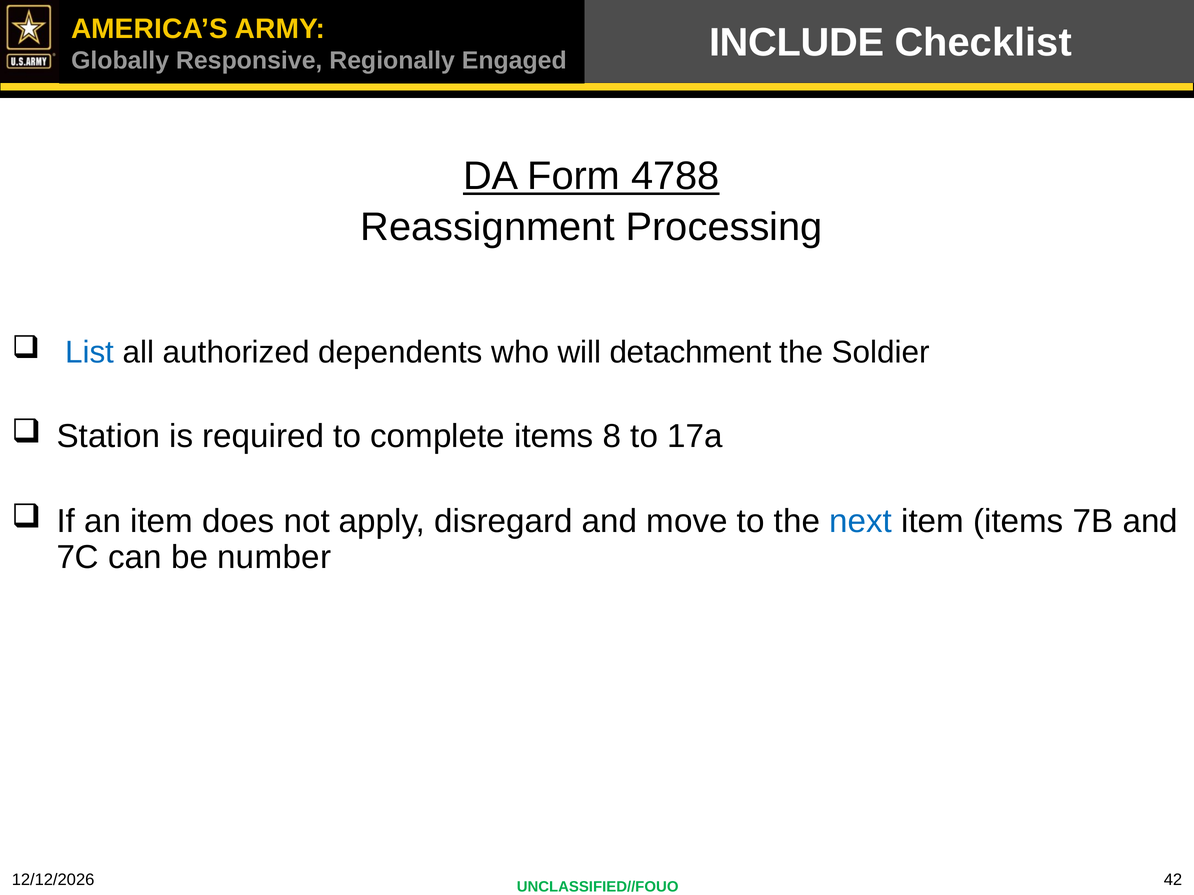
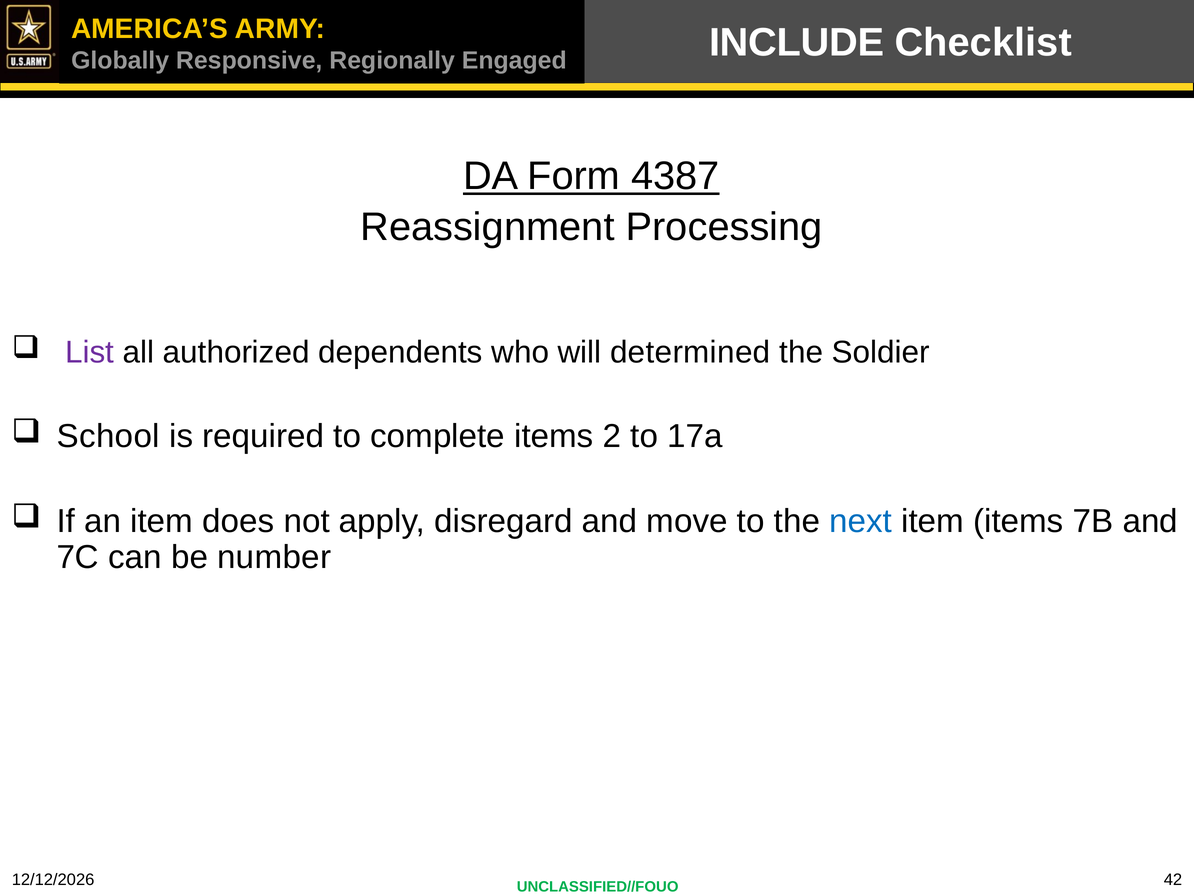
4788: 4788 -> 4387 (675, 176)
List colour: blue -> purple (90, 353)
detachment: detachment -> determined (690, 353)
Station: Station -> School (108, 437)
8: 8 -> 2 (612, 437)
